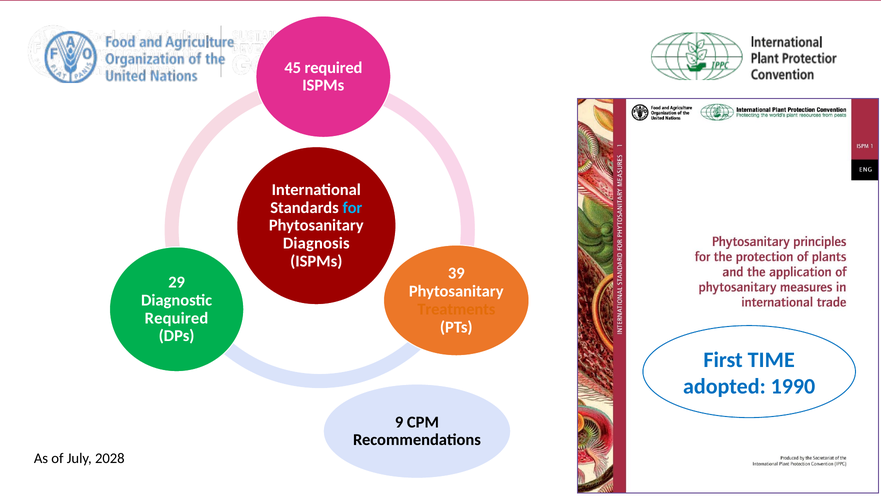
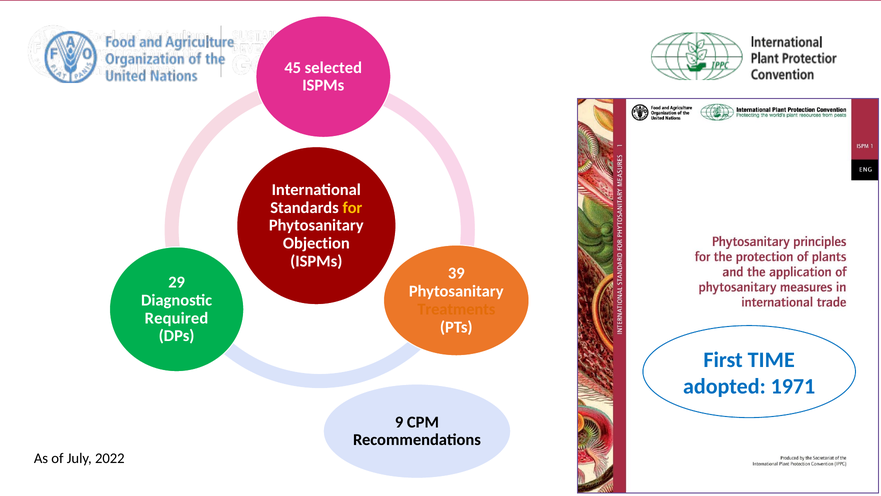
45 required: required -> selected (333, 68)
for colour: light blue -> yellow (352, 207)
Diagnosis: Diagnosis -> Objection (316, 243)
1990: 1990 -> 1971 (793, 386)
2028: 2028 -> 2022 (110, 458)
